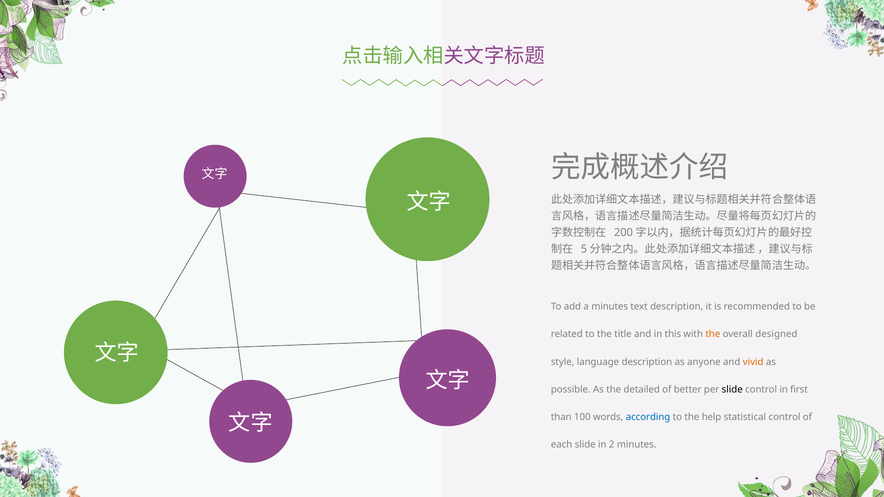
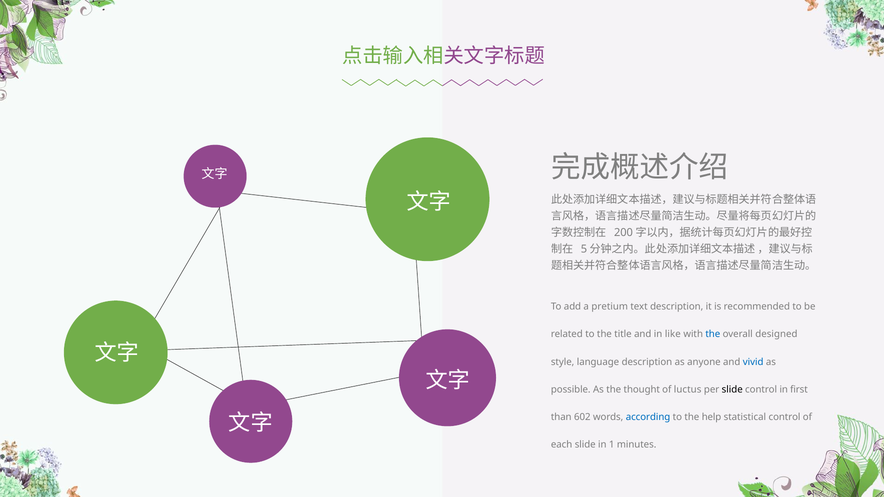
a minutes: minutes -> pretium (610, 307)
this: this -> like (673, 335)
the colour: orange -> blue (713, 335)
vivid colour: orange -> blue (753, 362)
detailed: detailed -> thought (642, 390)
better: better -> luctus (688, 390)
100: 100 -> 602 (582, 417)
2: 2 -> 1 (612, 445)
